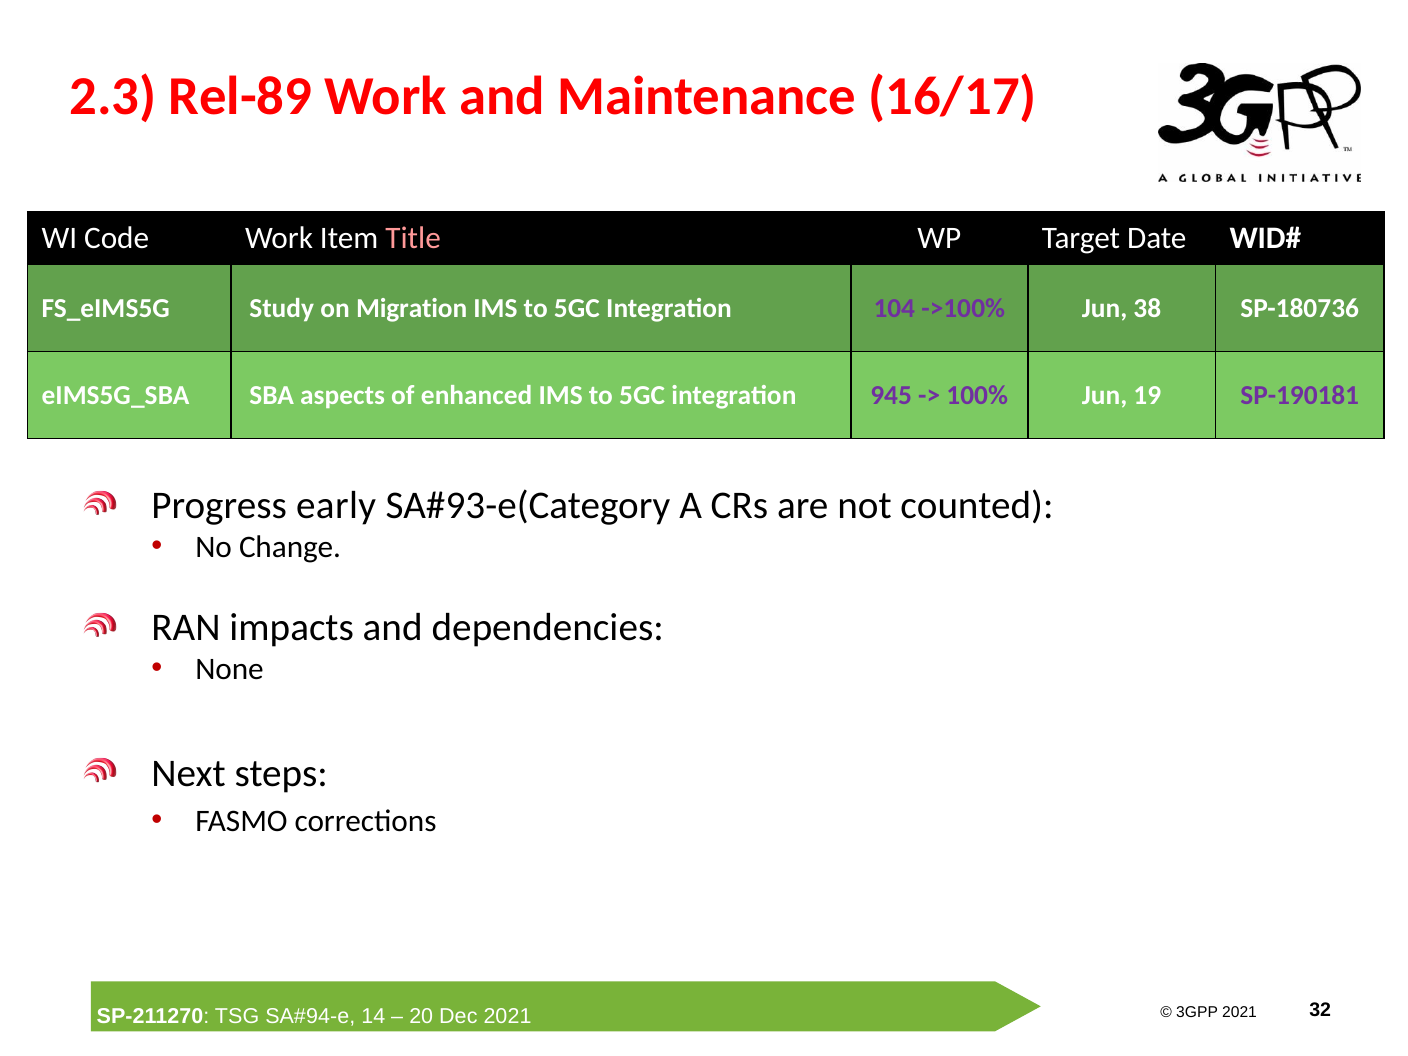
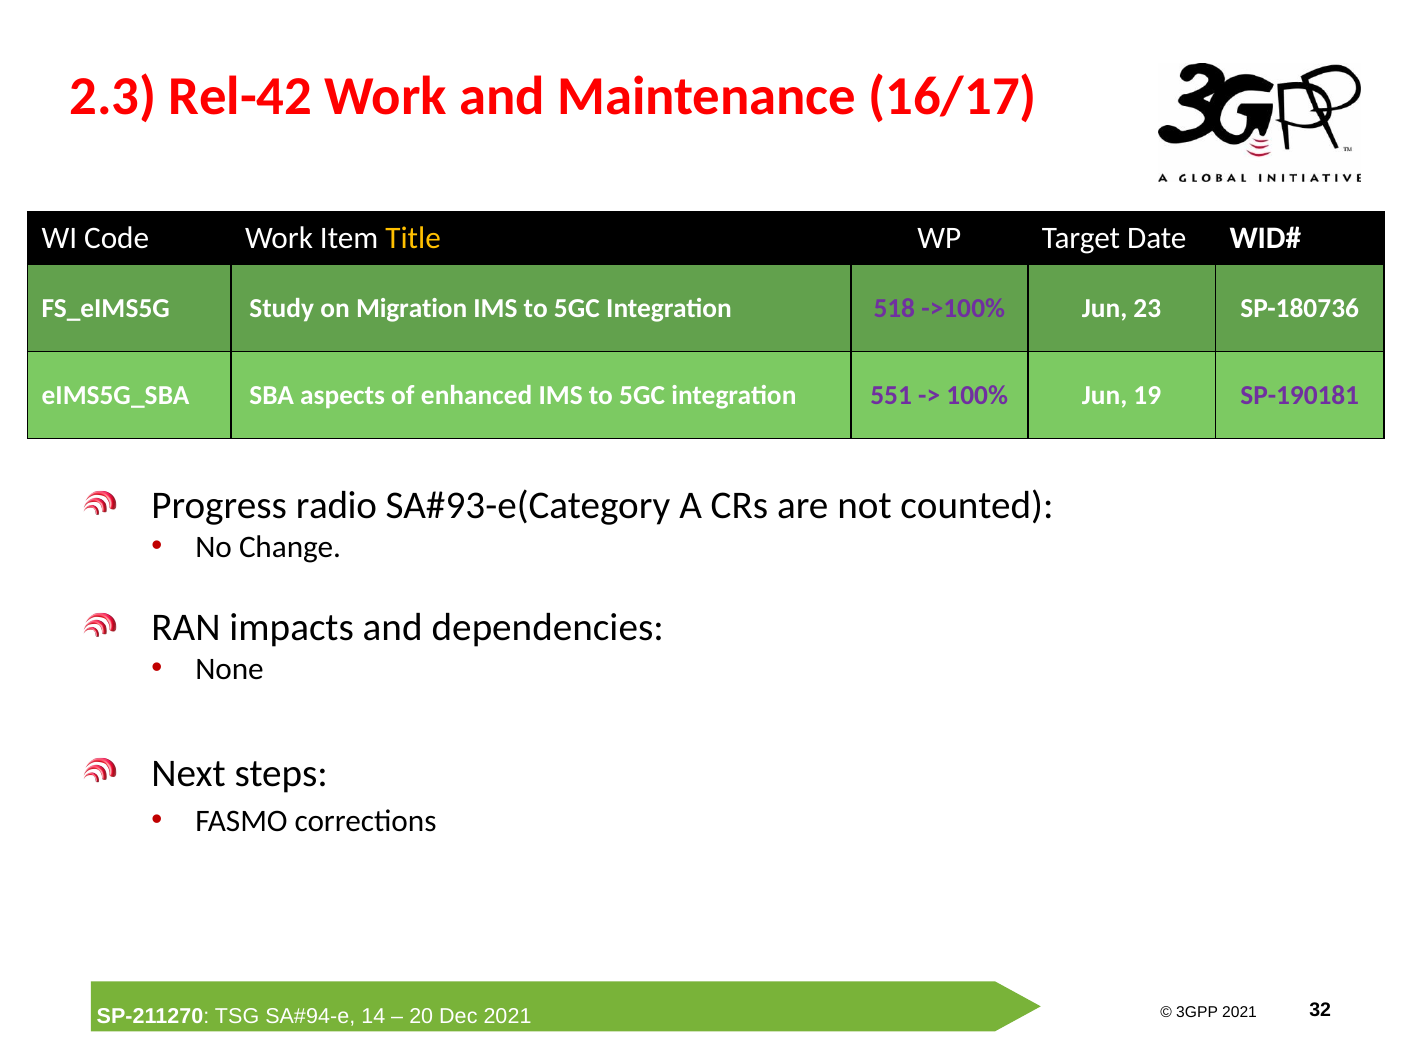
Rel-89: Rel-89 -> Rel-42 (241, 96)
Title colour: pink -> yellow (413, 238)
104: 104 -> 518 (894, 308)
38: 38 -> 23 (1147, 308)
945: 945 -> 551 (891, 395)
early: early -> radio (336, 506)
